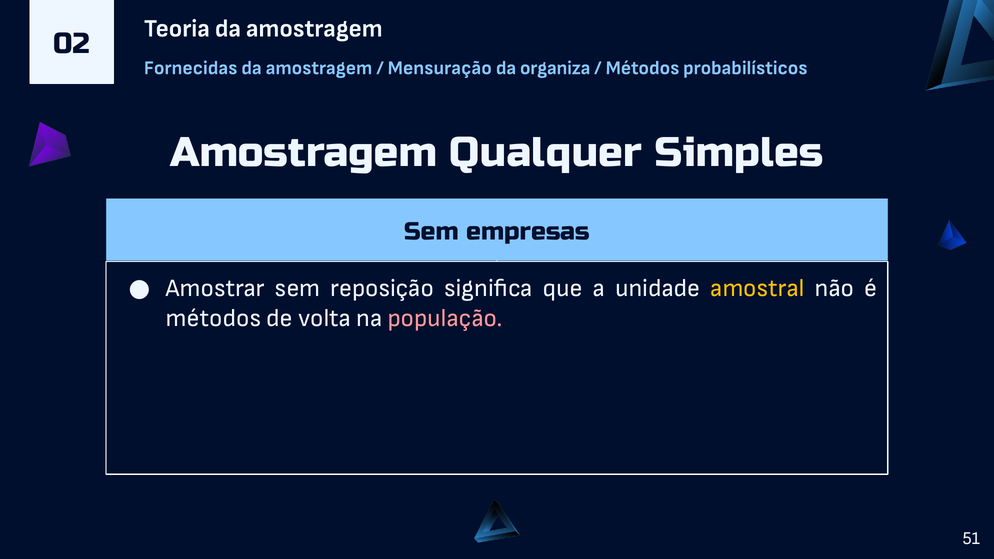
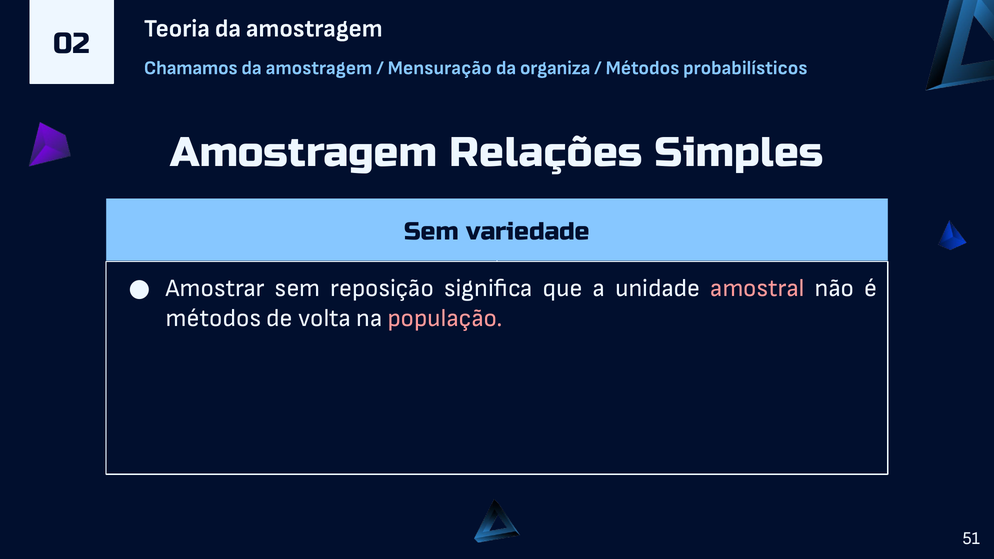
Fornecidas: Fornecidas -> Chamamos (191, 68)
Qualquer: Qualquer -> Relações (546, 153)
empresas: empresas -> variedade (528, 231)
amostral colour: yellow -> pink (757, 288)
